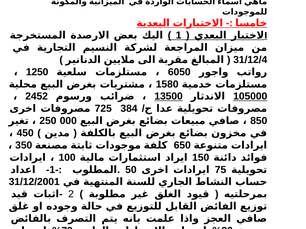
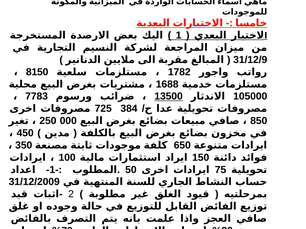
31/12/4: 31/12/4 -> 31/12/9 (250, 60)
1250: 1250 -> 8150 (37, 72)
6050: 6050 -> 1782 (179, 72)
1580: 1580 -> 1688 (167, 84)
2452: 2452 -> 7783 (37, 97)
105000 underline: present -> none (250, 97)
31/12/2001: 31/12/2001 -> 31/12/2009 (34, 182)
